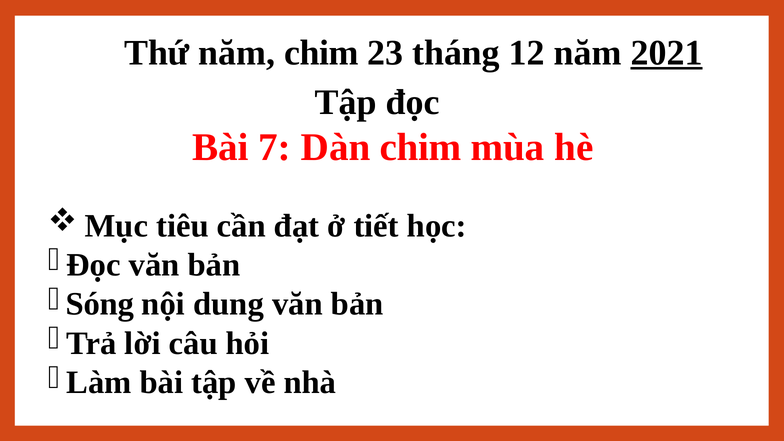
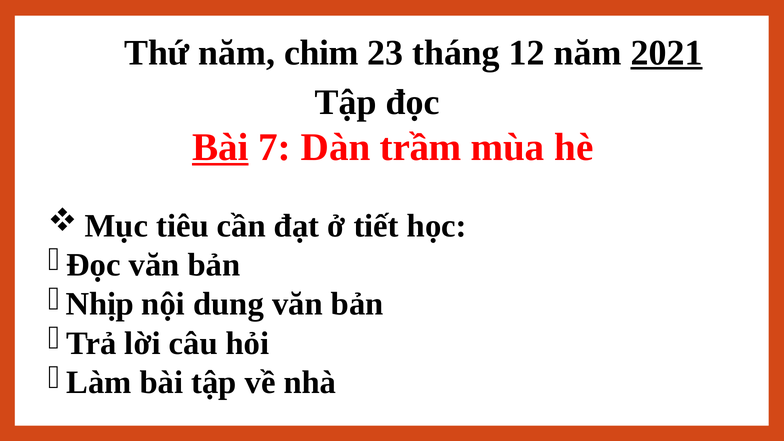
Bài underline: none -> present (220, 147)
Dàn chim: chim -> trầm (421, 147)
Sóng: Sóng -> Nhịp (100, 304)
